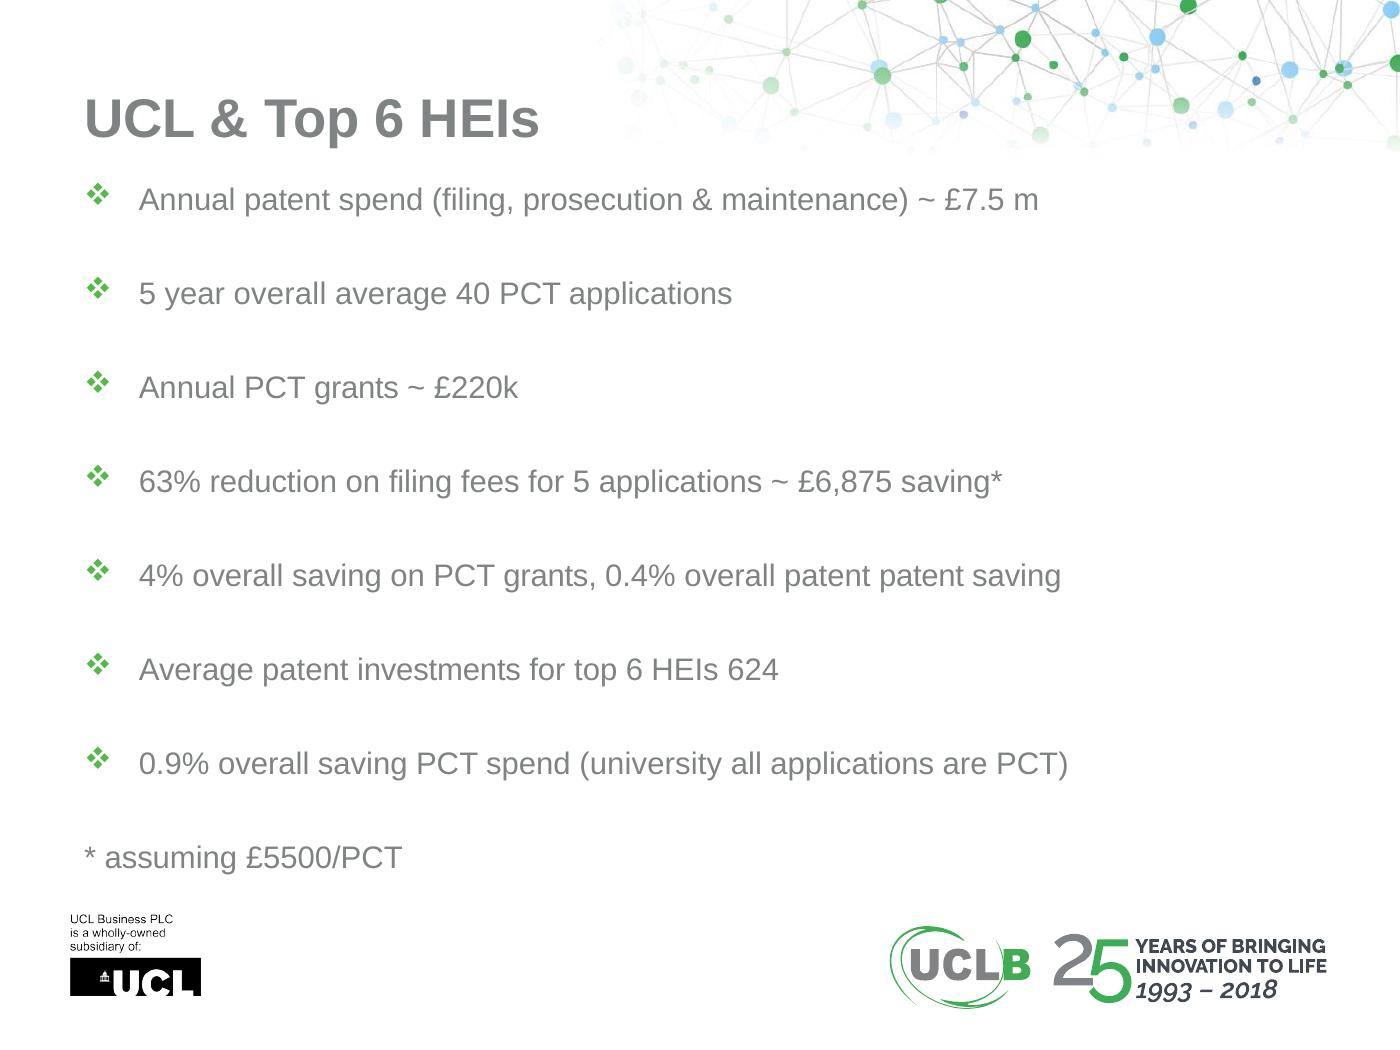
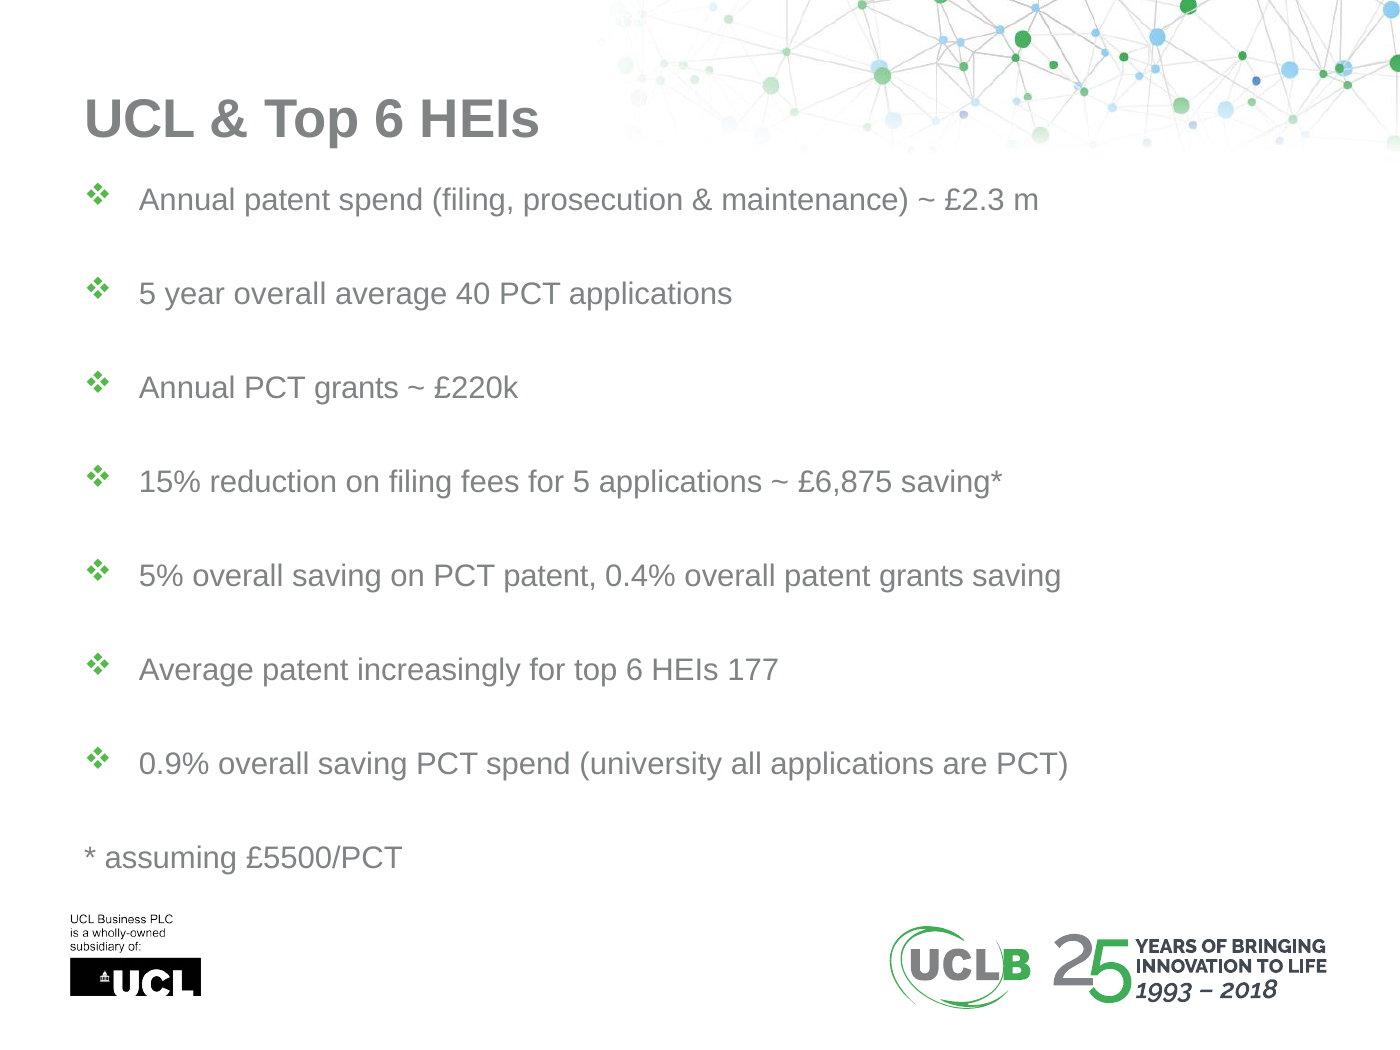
£7.5: £7.5 -> £2.3 (975, 200)
63%: 63% -> 15% (170, 482)
4%: 4% -> 5% (161, 576)
on PCT grants: grants -> patent (550, 576)
patent patent: patent -> grants (922, 576)
investments: investments -> increasingly (439, 670)
624: 624 -> 177 (753, 670)
